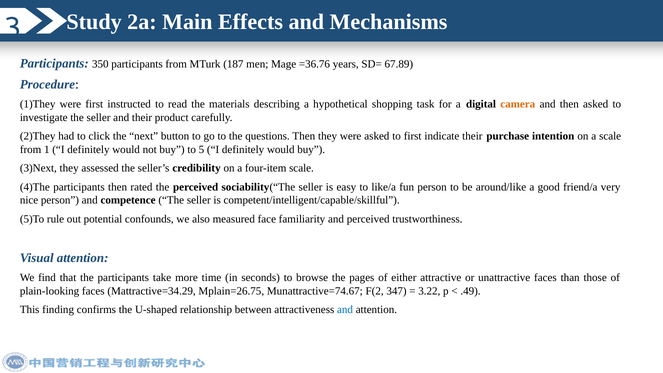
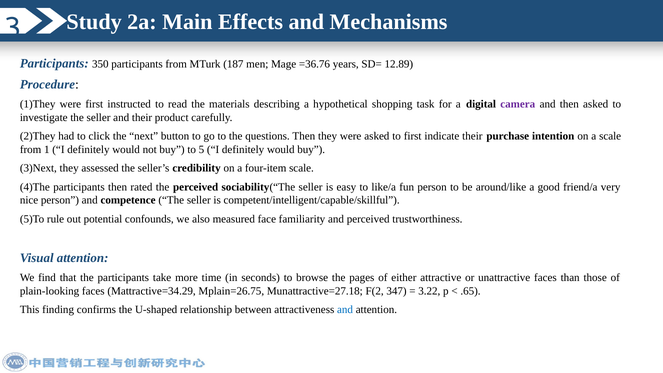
67.89: 67.89 -> 12.89 (399, 64)
camera colour: orange -> purple (518, 104)
Munattractive=74.67: Munattractive=74.67 -> Munattractive=27.18 (315, 291)
.49: .49 -> .65 (471, 291)
